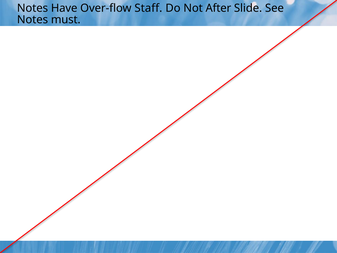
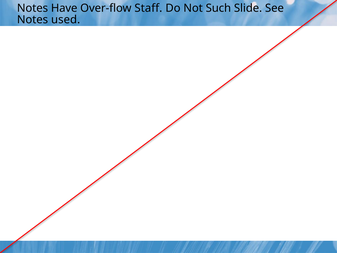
After: After -> Such (218, 8)
must: must -> used (66, 20)
